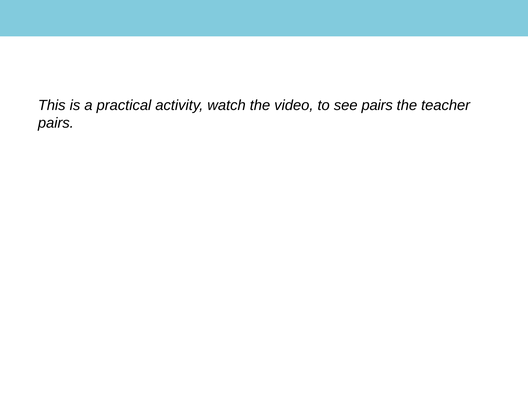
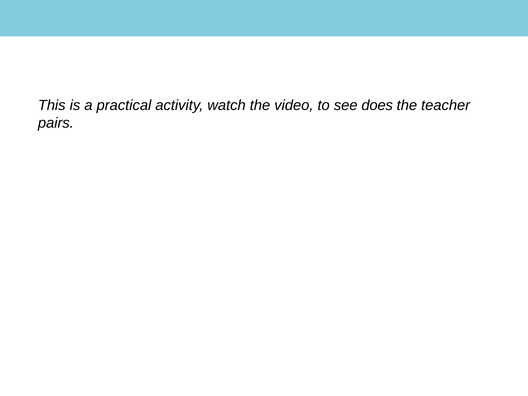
see pairs: pairs -> does (377, 105)
